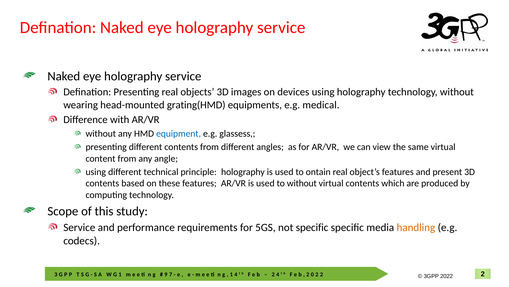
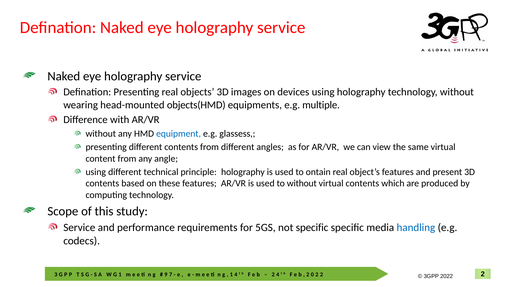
grating(HMD: grating(HMD -> objects(HMD (196, 105)
medical: medical -> multiple (321, 105)
handling colour: orange -> blue (416, 227)
